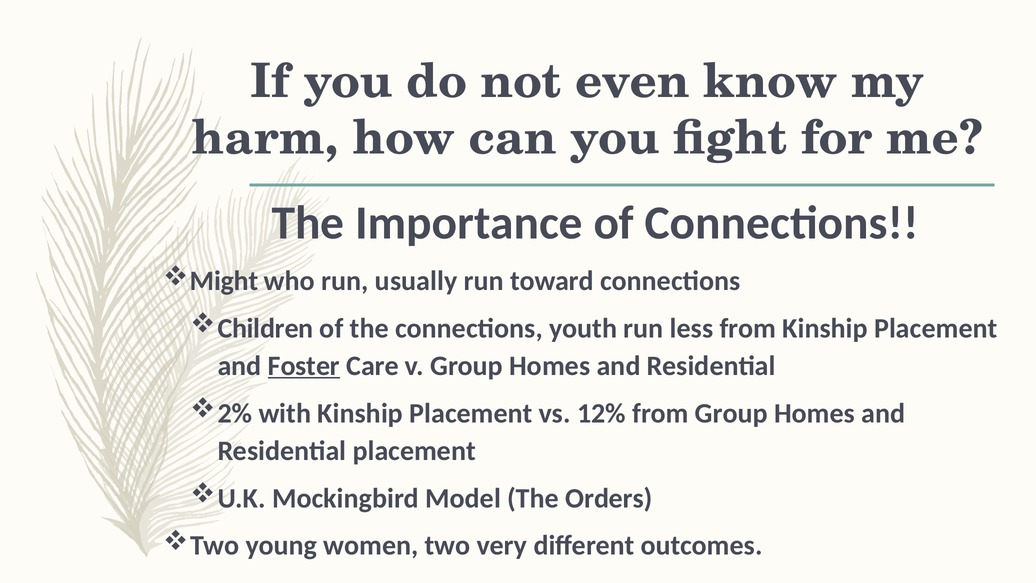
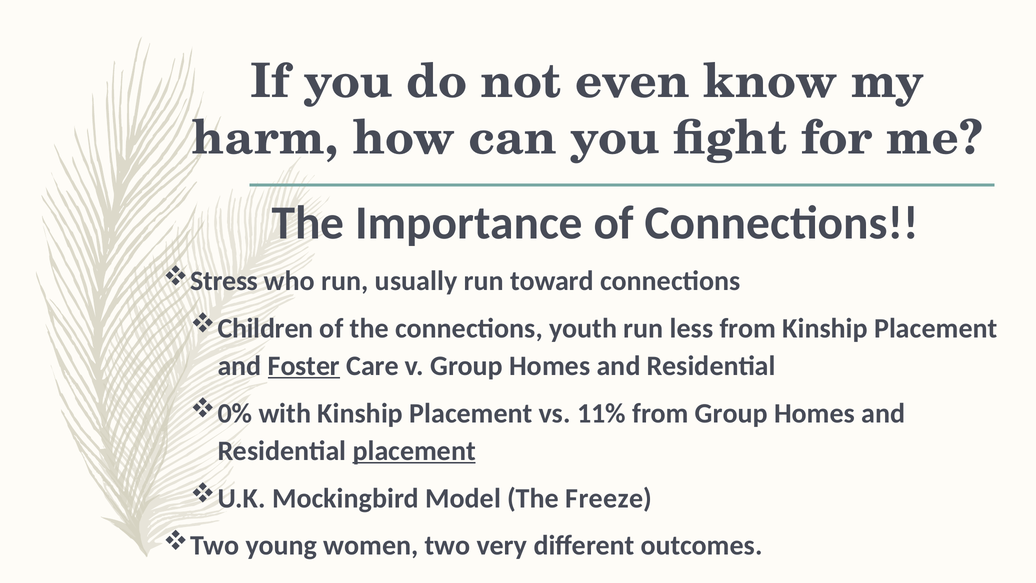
Might: Might -> Stress (224, 281)
2%: 2% -> 0% (235, 413)
12%: 12% -> 11% (601, 413)
placement underline: none -> present (414, 451)
Orders: Orders -> Freeze (609, 498)
